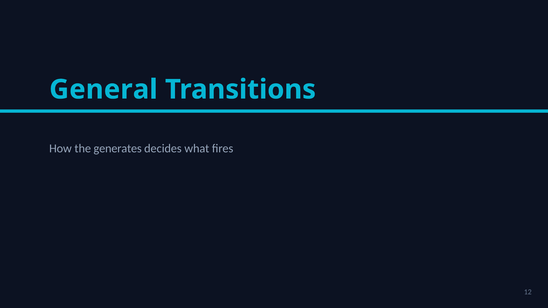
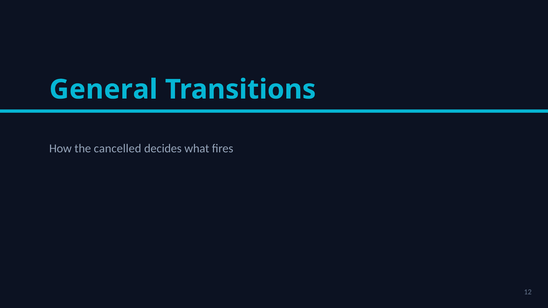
generates: generates -> cancelled (118, 149)
